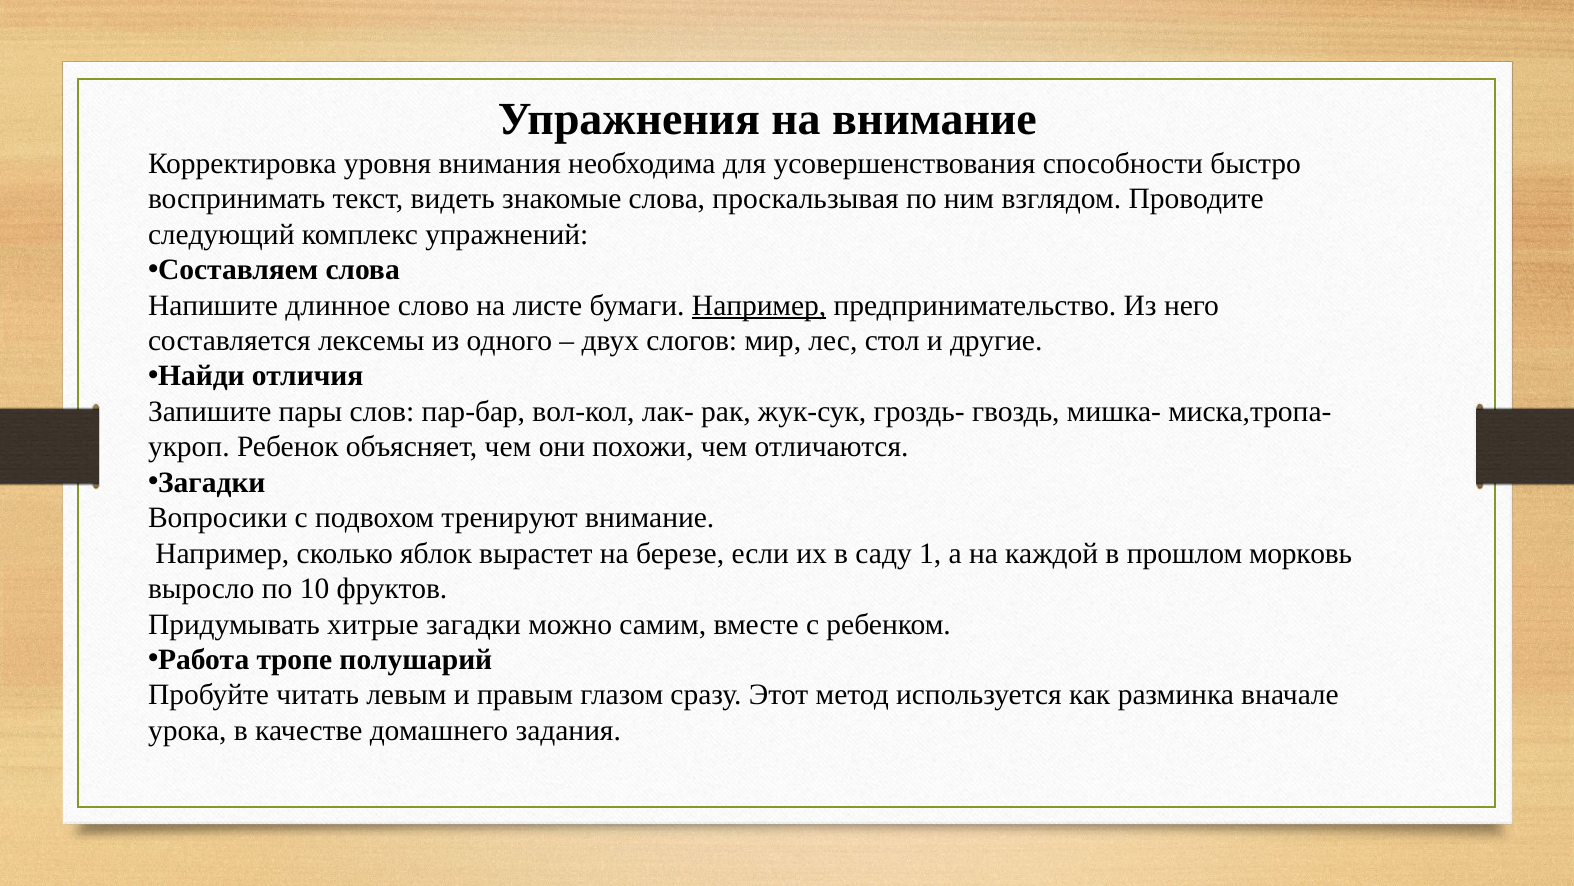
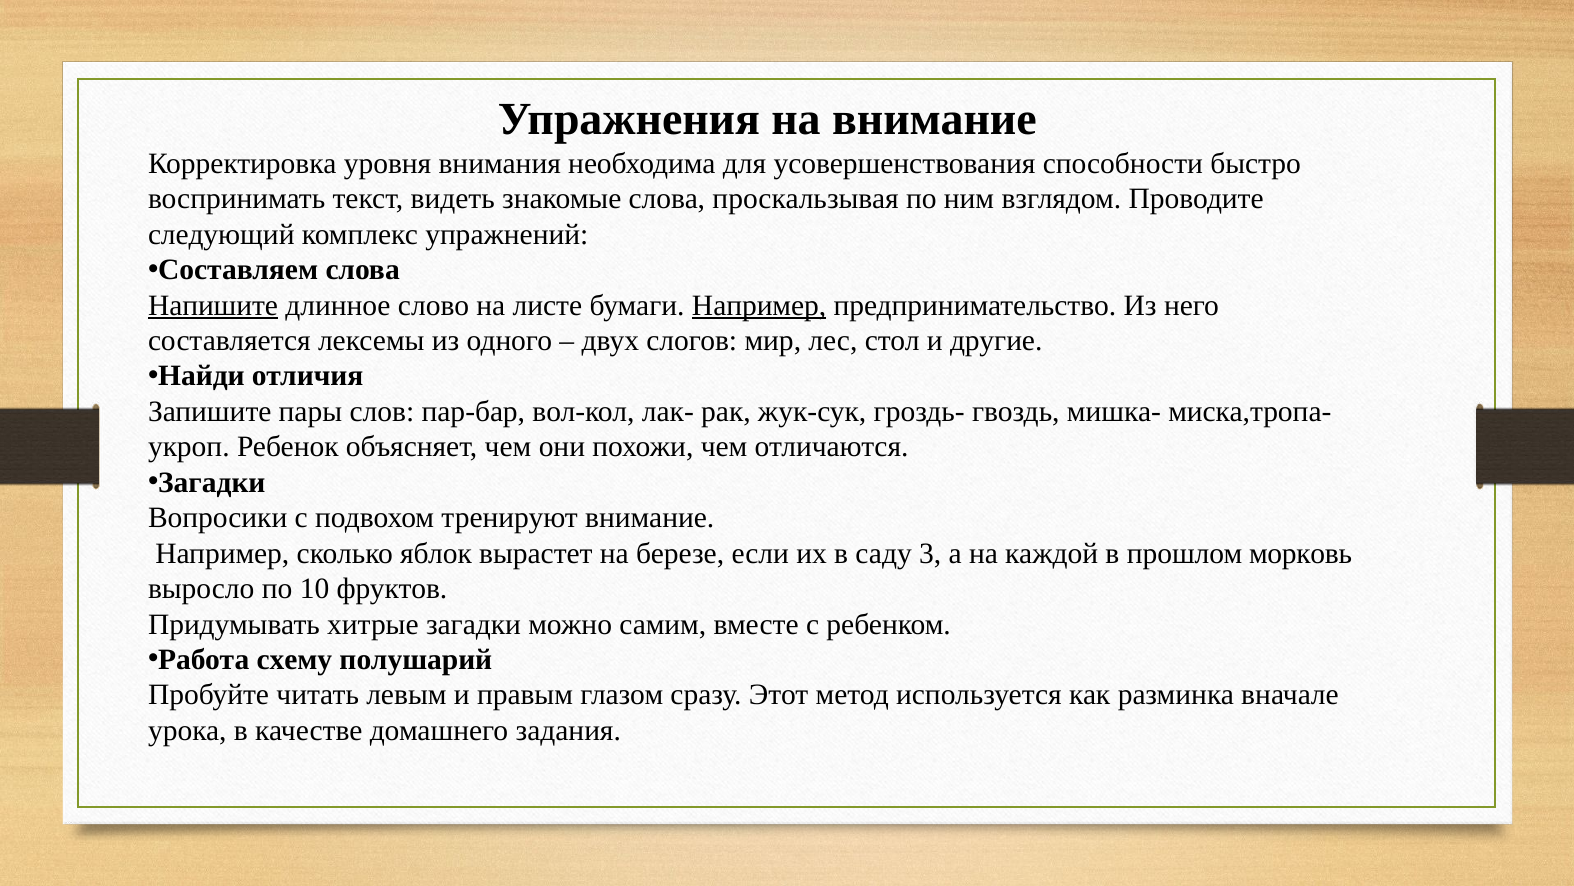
Напишите underline: none -> present (213, 305)
1: 1 -> 3 (930, 553)
тропе: тропе -> схему (294, 659)
